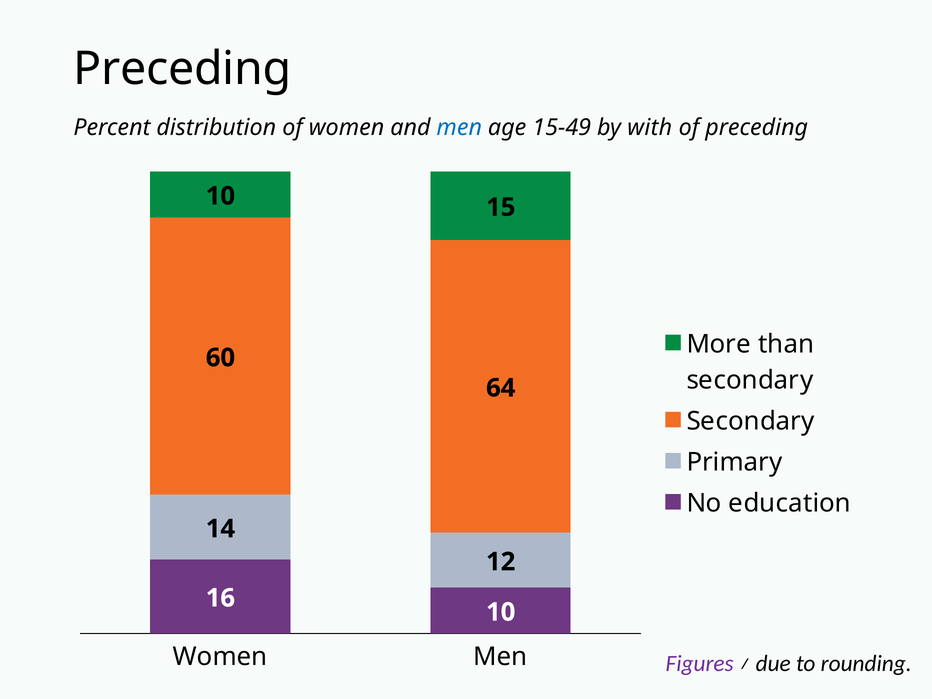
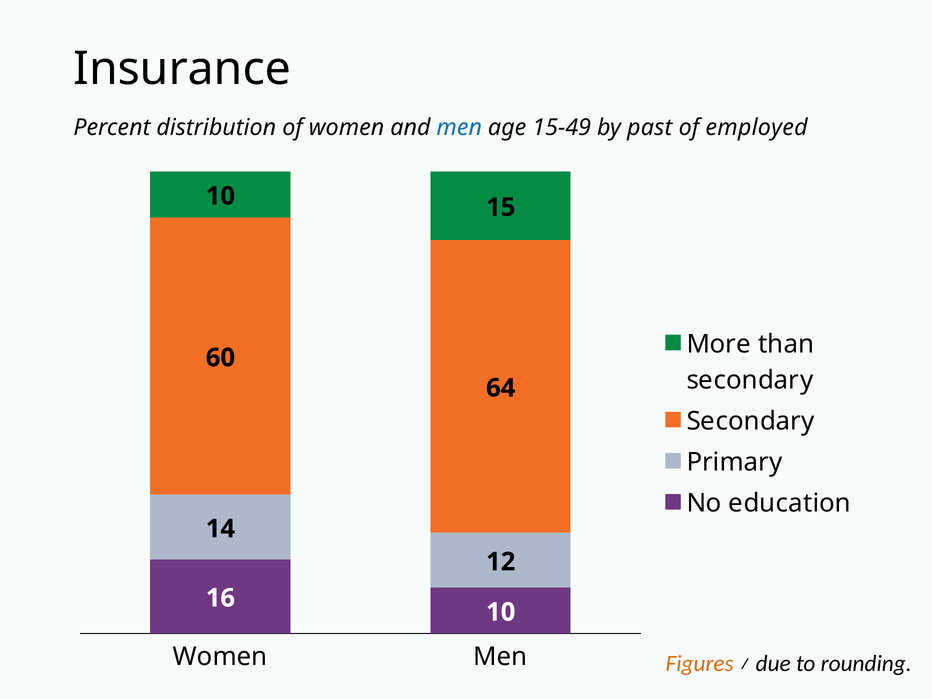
Preceding: Preceding -> Insurance (182, 69)
with: with -> past (650, 127)
of preceding: preceding -> employed (757, 127)
Figures colour: purple -> orange (700, 664)
